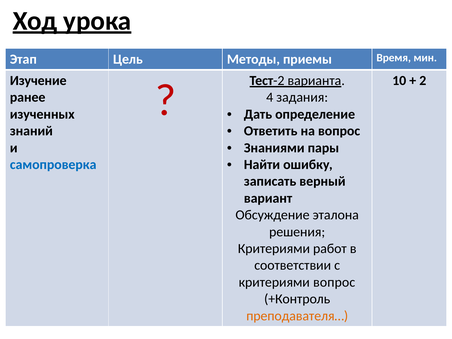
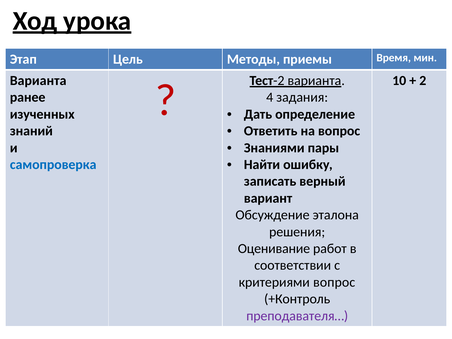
Изучение: Изучение -> Варианта (38, 81)
Критериями: Критериями -> Оценивание (274, 249)
преподавателя… colour: orange -> purple (297, 316)
